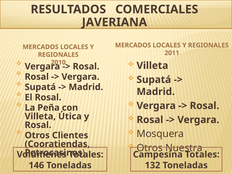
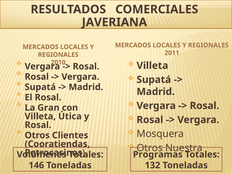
Peña: Peña -> Gran (48, 108)
Campesina: Campesina -> Programas (158, 154)
